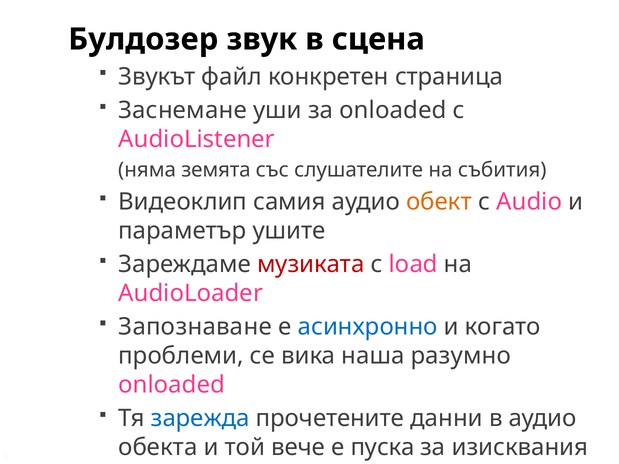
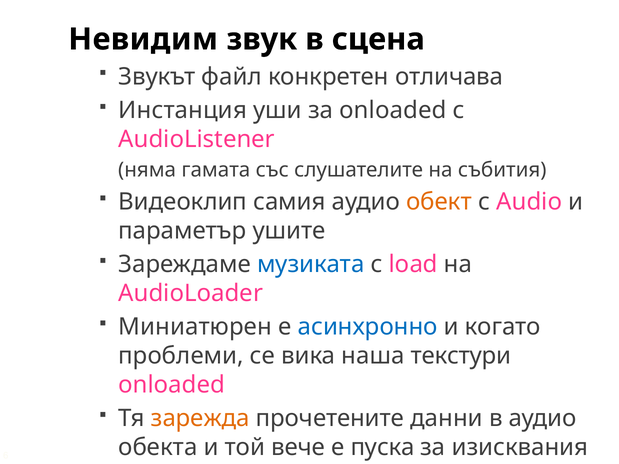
Булдозер: Булдозер -> Невидим (143, 39)
страница: страница -> отличава (449, 77)
Заснемане: Заснемане -> Инстанция (183, 110)
земята: земята -> гамата (216, 170)
музиката colour: red -> blue (311, 265)
Запознаване: Запознаване -> Миниатюрен (195, 327)
разумно: разумно -> текстури (461, 356)
зарежда colour: blue -> orange (200, 419)
